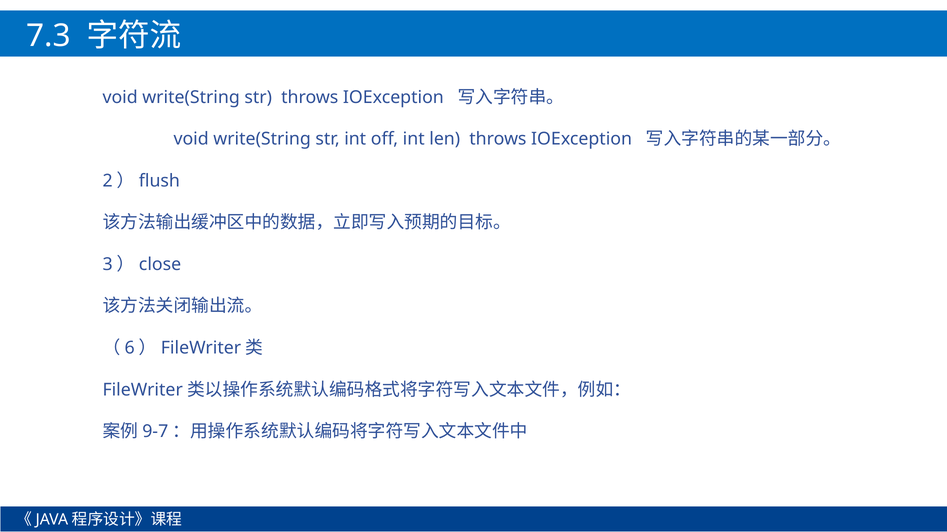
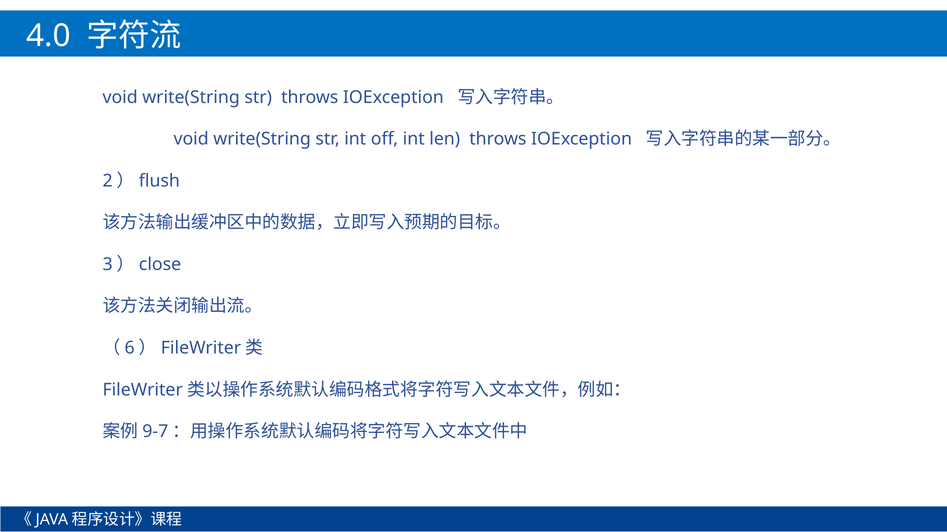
7.3: 7.3 -> 4.0 (49, 36)
